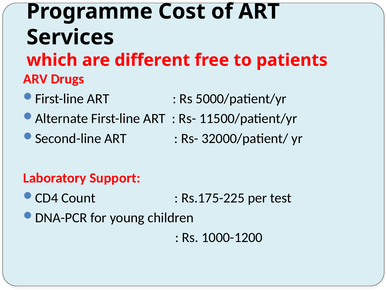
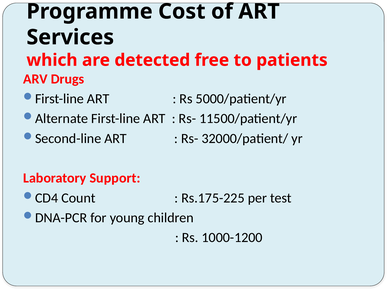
different: different -> detected (152, 60)
